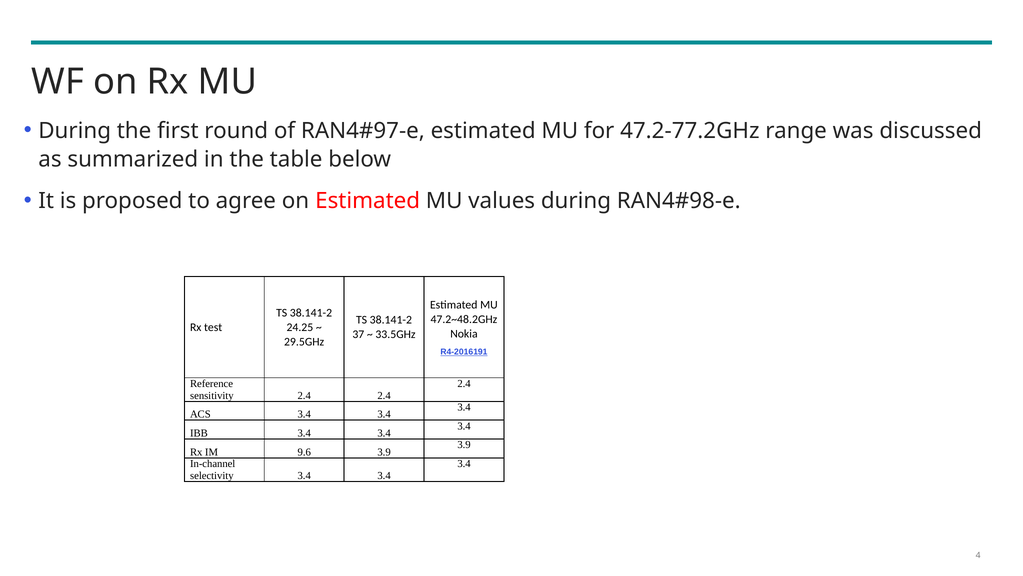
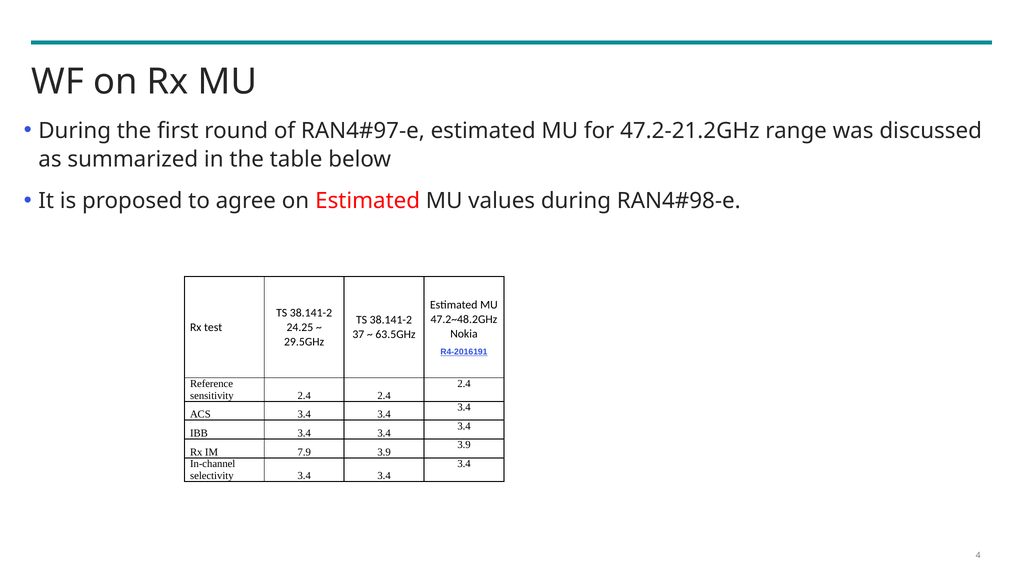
47.2-77.2GHz: 47.2-77.2GHz -> 47.2-21.2GHz (690, 131)
33.5GHz: 33.5GHz -> 63.5GHz (396, 334)
9.6: 9.6 -> 7.9 (304, 452)
